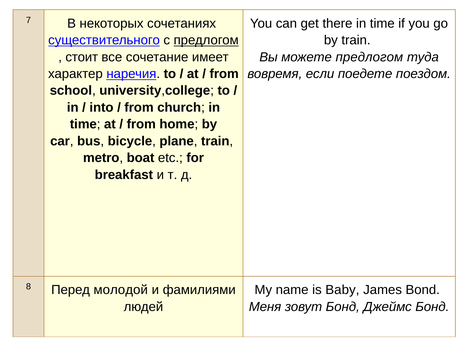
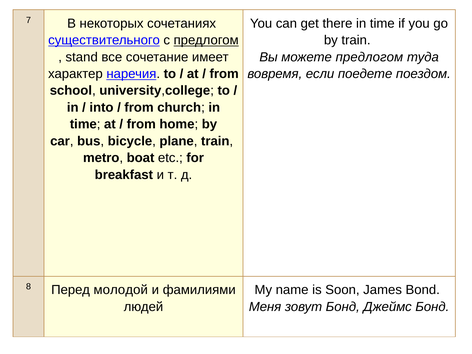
стоит: стоит -> stand (82, 57)
Baby: Baby -> Soon (342, 290)
